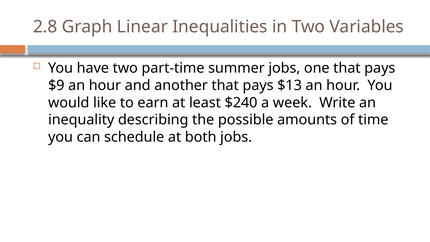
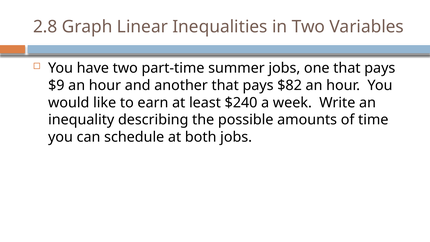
$13: $13 -> $82 (290, 85)
